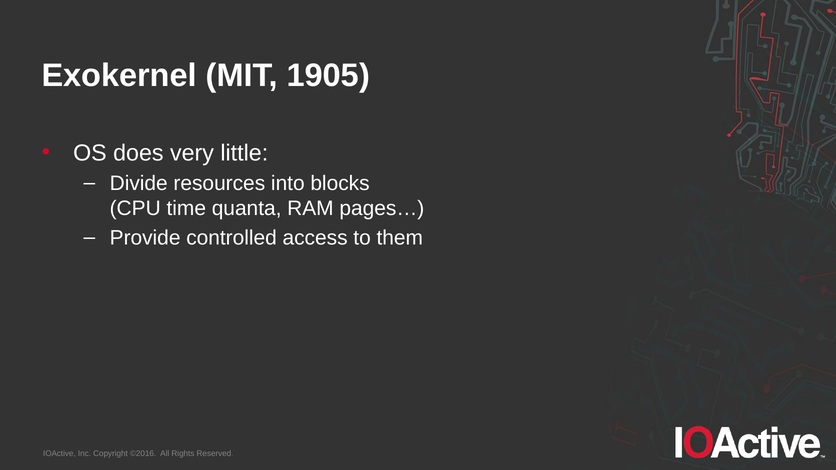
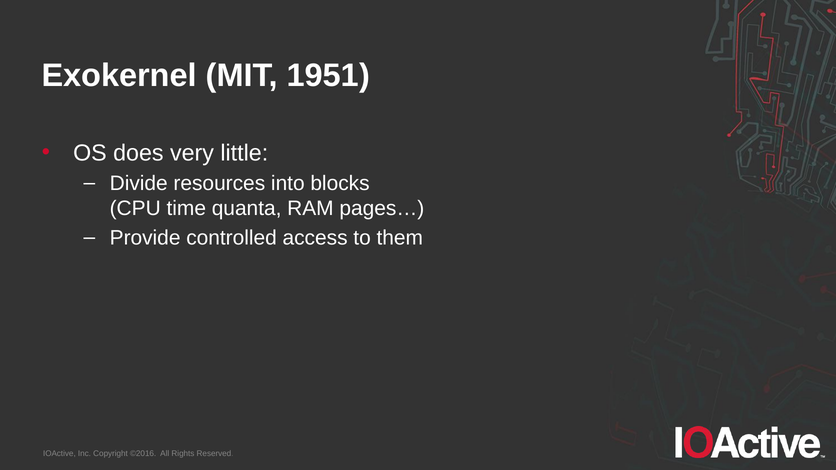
1905: 1905 -> 1951 (328, 76)
